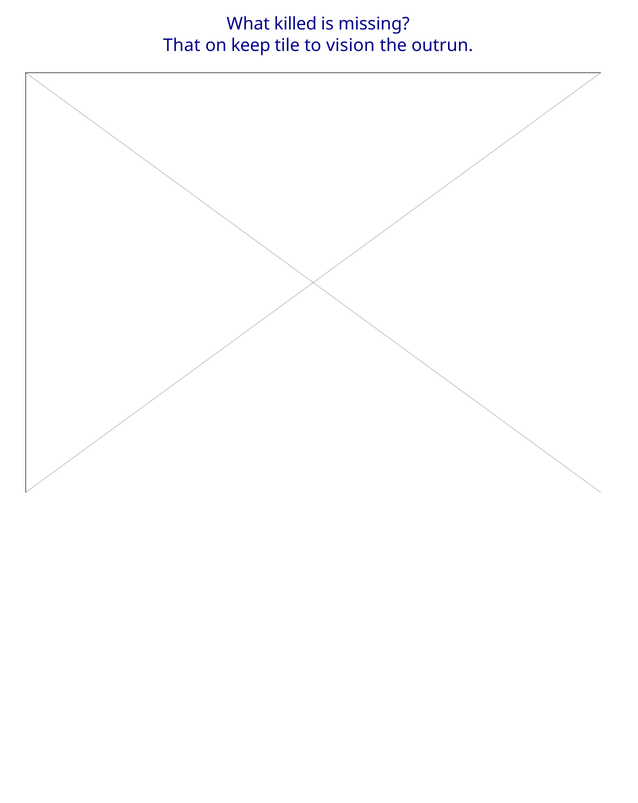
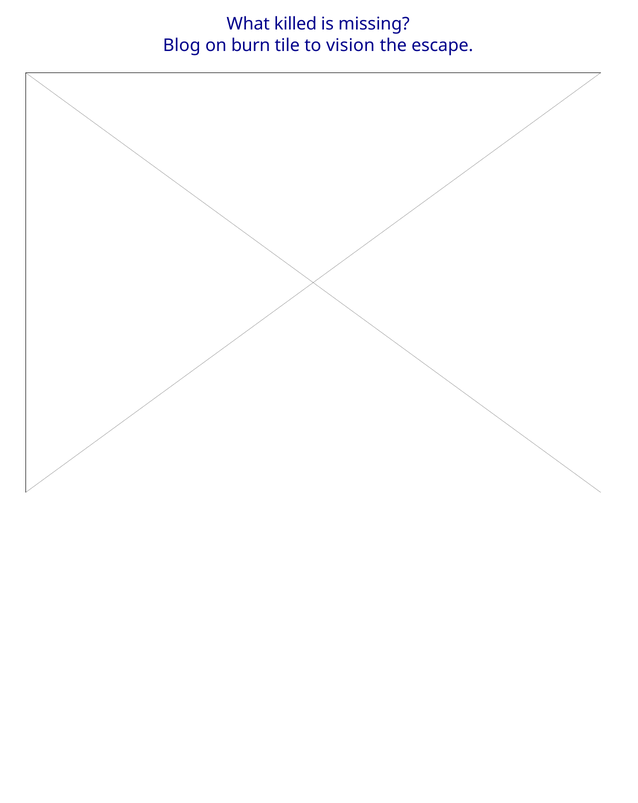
That: That -> Blog (182, 45)
keep: keep -> burn (251, 45)
outrun: outrun -> escape (442, 45)
